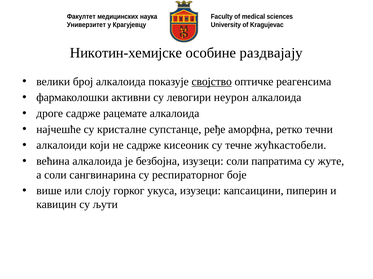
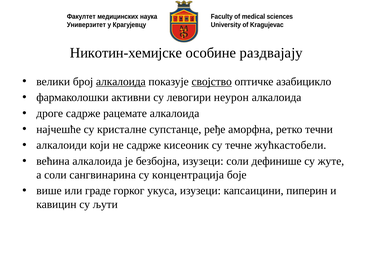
алкалоида underline: none -> present (121, 82)
реагенсима: реагенсима -> азабицикло (304, 82)
папратима: папратима -> дефинише (277, 162)
респираторног: респираторног -> концентрација (188, 175)
слоју: слоју -> граде (98, 191)
